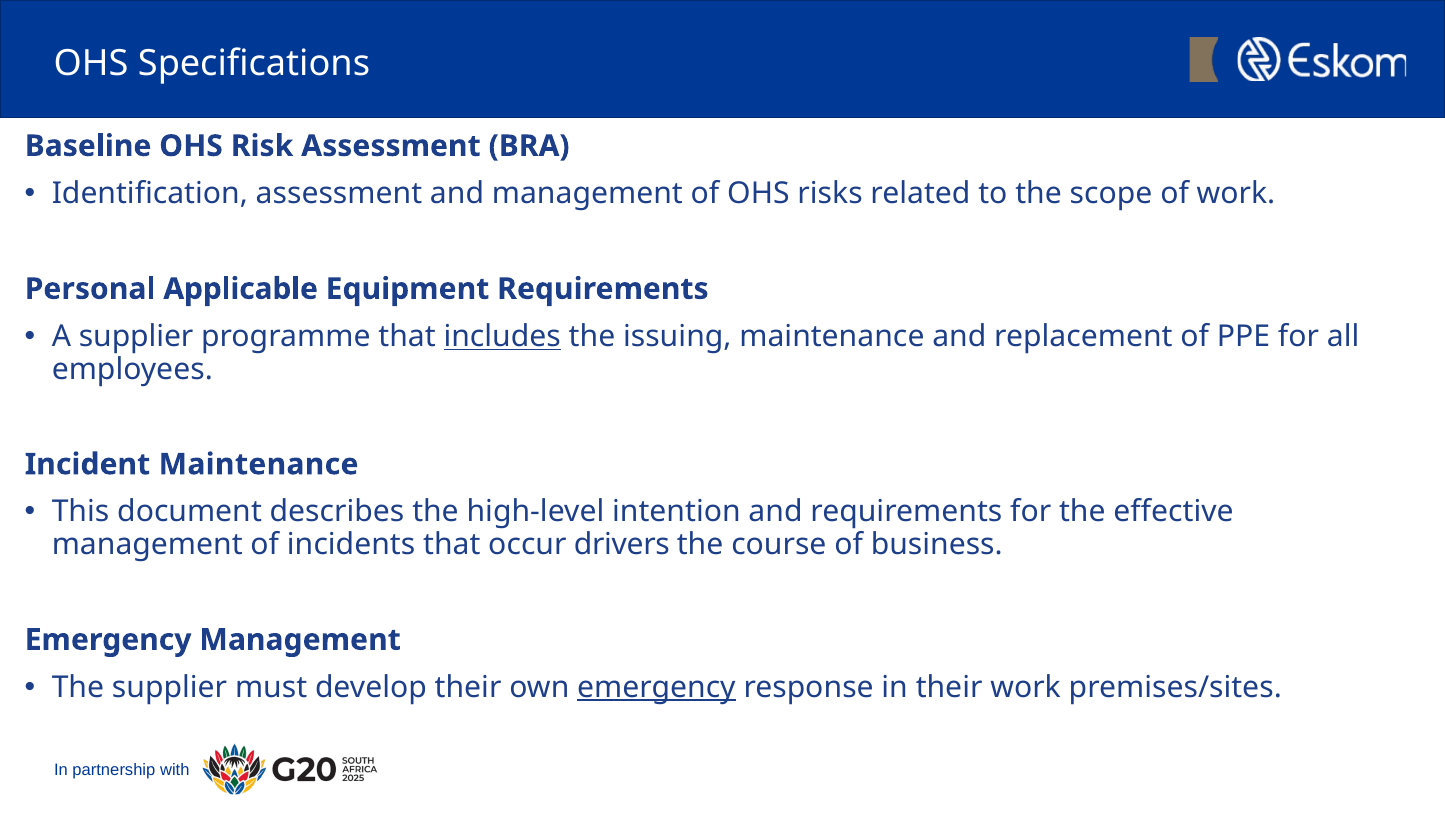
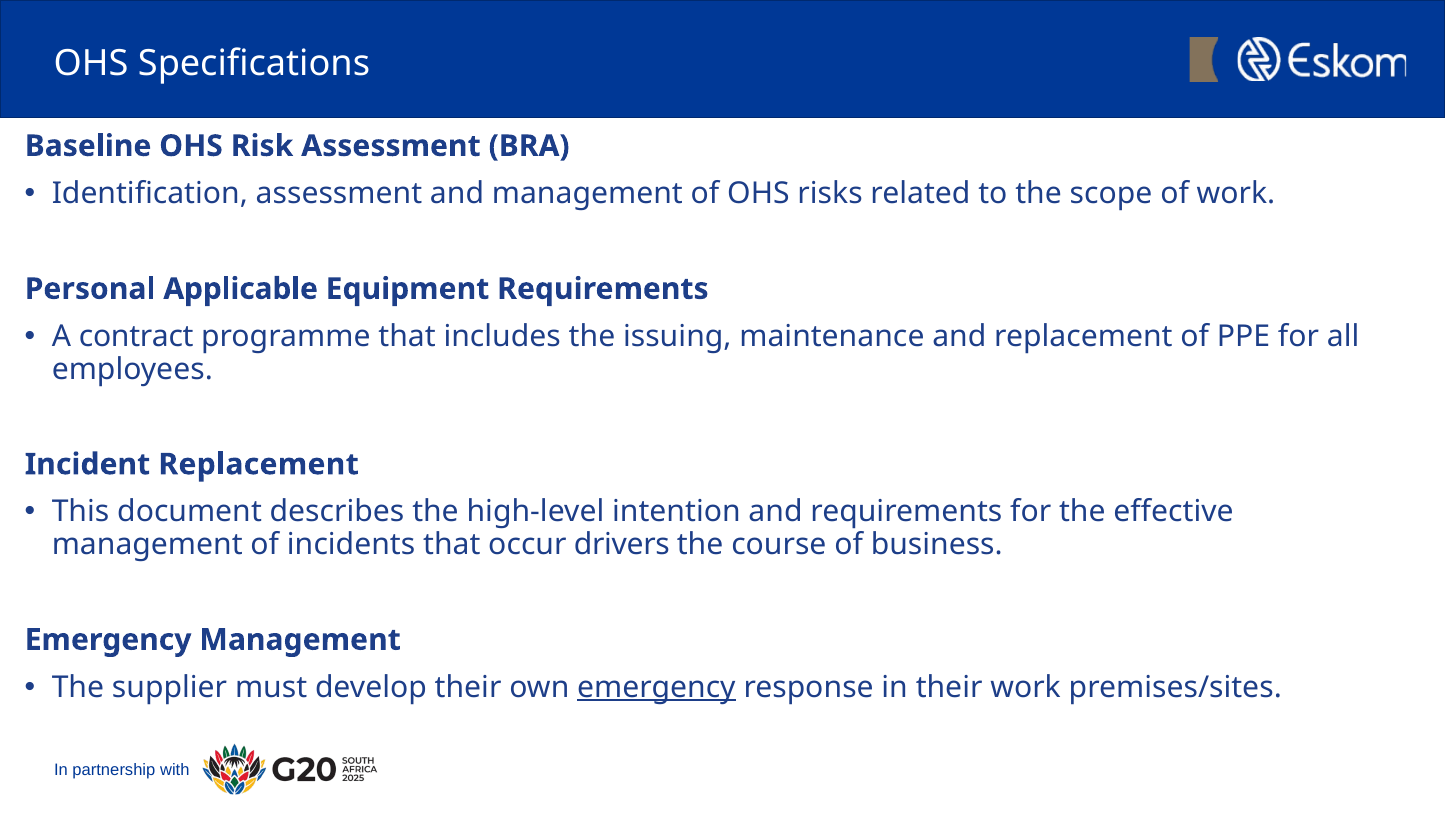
A supplier: supplier -> contract (136, 336)
includes underline: present -> none (502, 336)
Incident Maintenance: Maintenance -> Replacement (259, 464)
